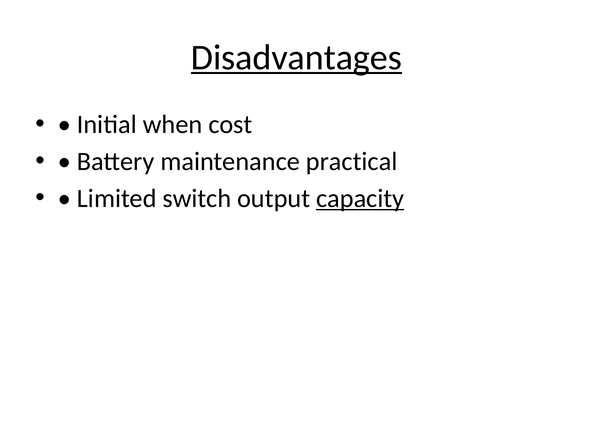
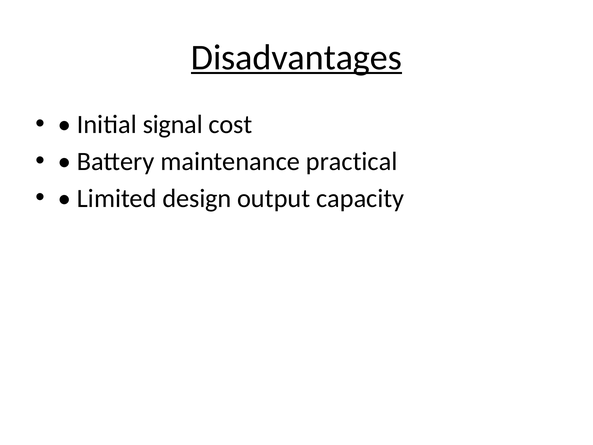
when: when -> signal (173, 124)
switch: switch -> design (197, 198)
capacity underline: present -> none (360, 198)
